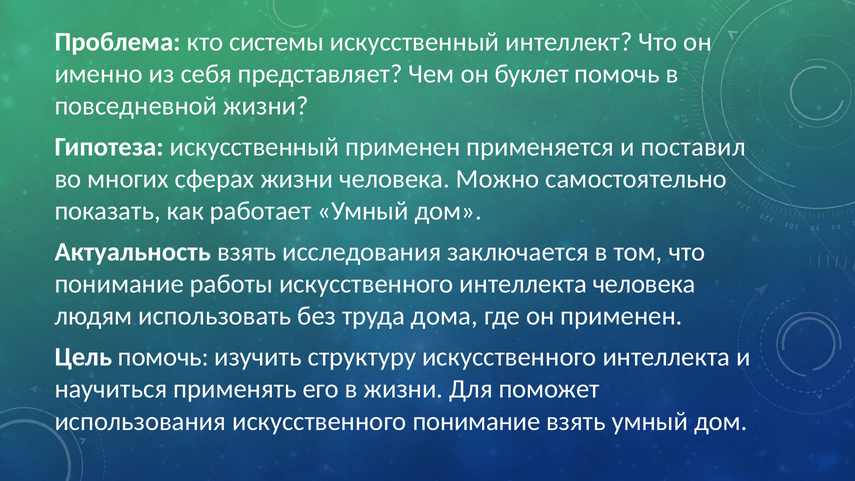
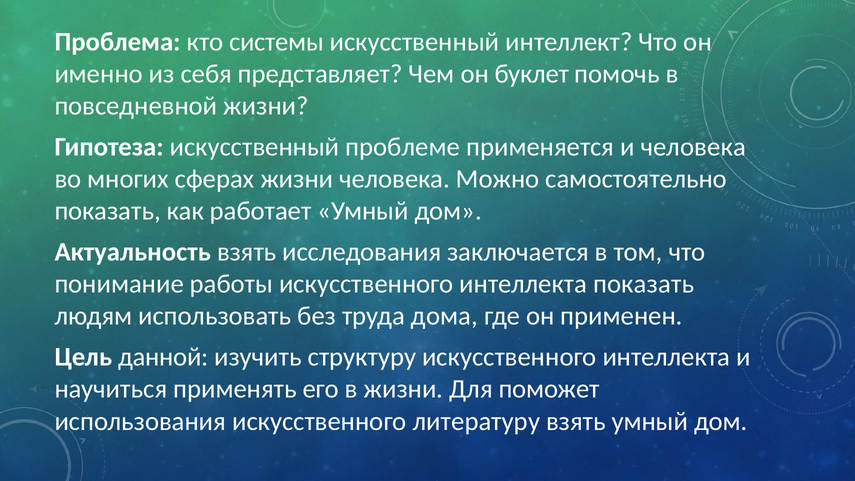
искусственный применен: применен -> проблеме (403, 147)
и поставил: поставил -> человека (693, 147)
интеллекта человека: человека -> показать (644, 284)
Цель помочь: помочь -> данной (163, 357)
искусственного понимание: понимание -> литературу (476, 421)
